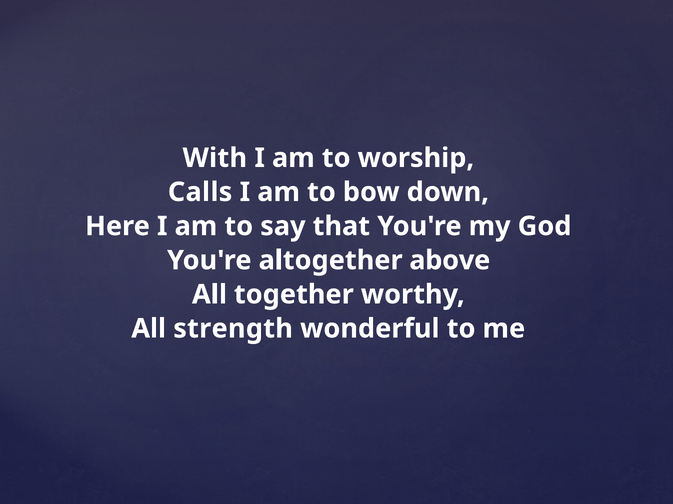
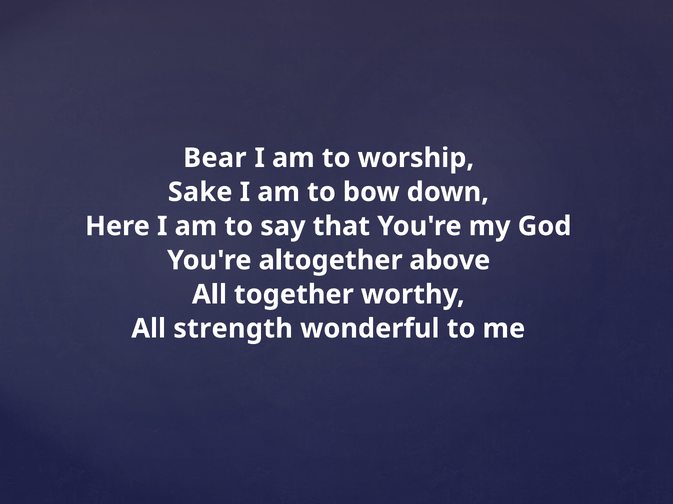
With: With -> Bear (215, 158)
Calls: Calls -> Sake (200, 192)
